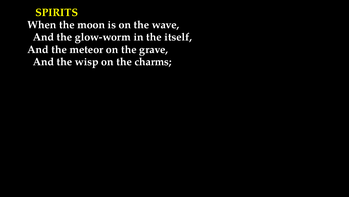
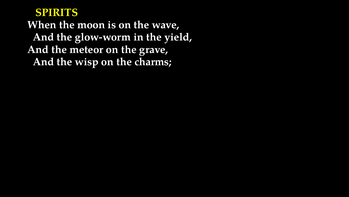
itself: itself -> yield (178, 37)
